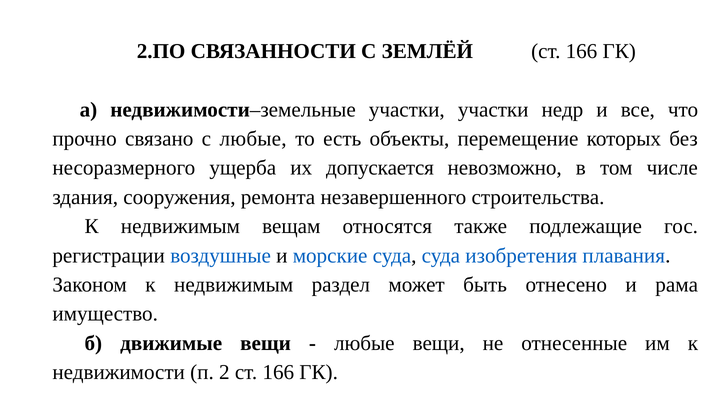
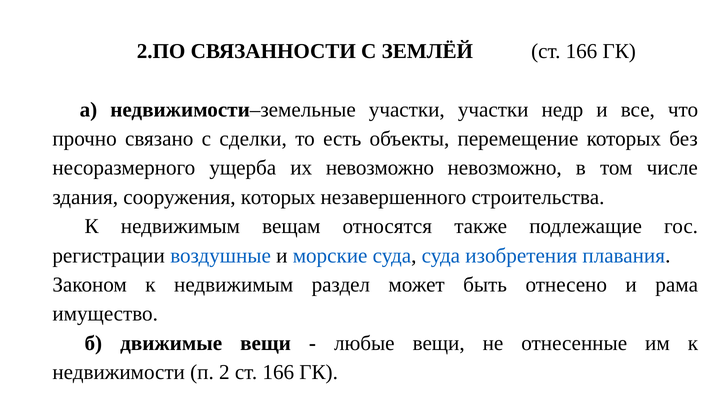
с любые: любые -> сделки (253, 139)
их допускается: допускается -> невозможно (380, 168)
сооружения ремонта: ремонта -> которых (278, 197)
